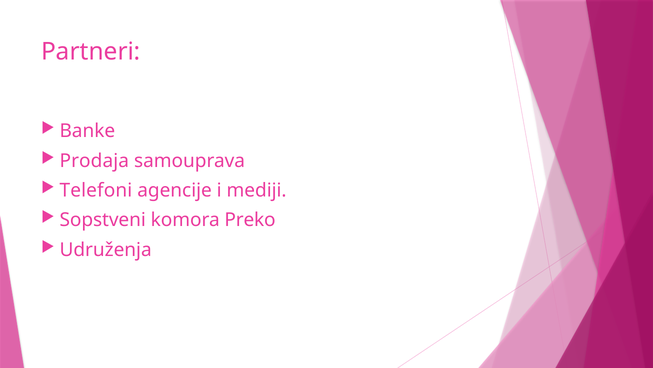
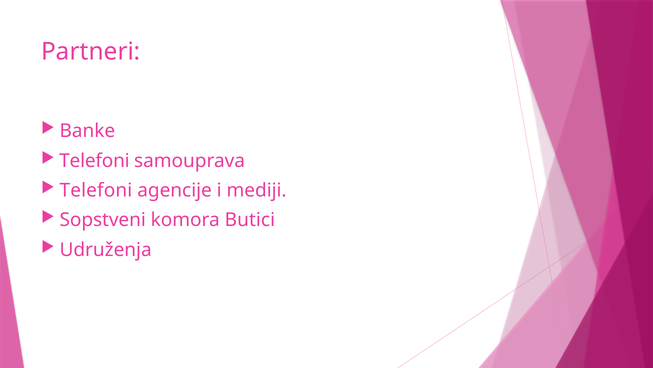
Prodaja: Prodaja -> Telefoni (94, 161)
Preko: Preko -> Butici (250, 220)
